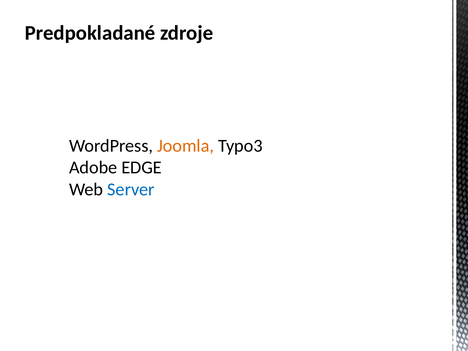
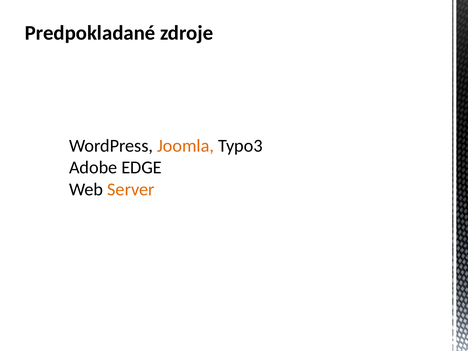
Server colour: blue -> orange (131, 189)
